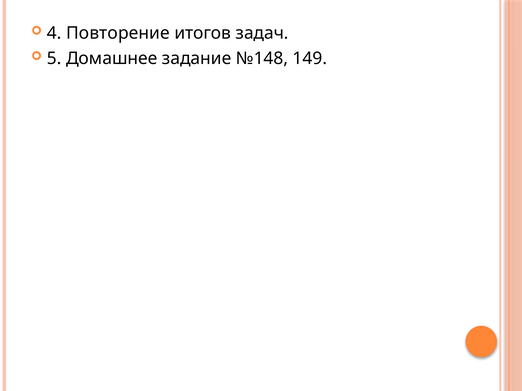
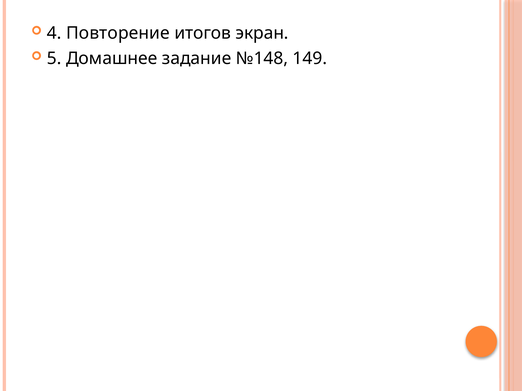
задач: задач -> экран (262, 33)
